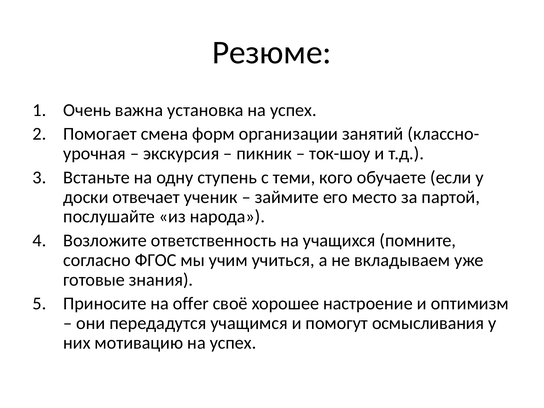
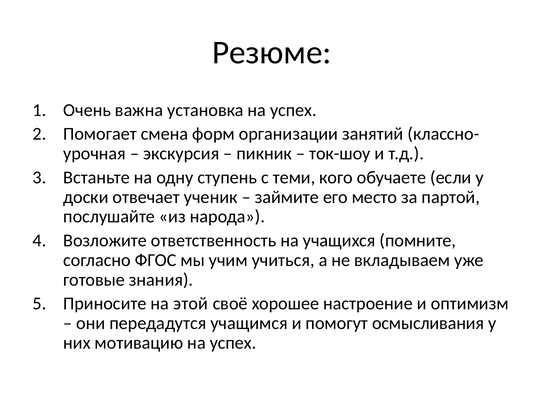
offer: offer -> этой (191, 304)
